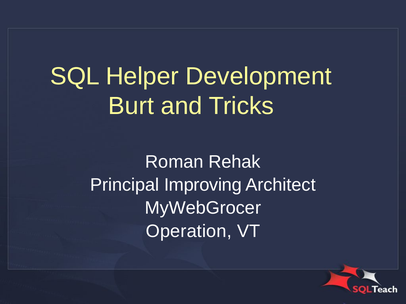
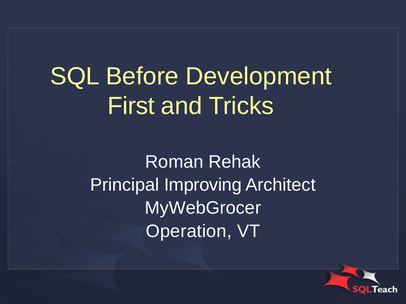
Helper: Helper -> Before (142, 77)
Burt: Burt -> First (131, 106)
